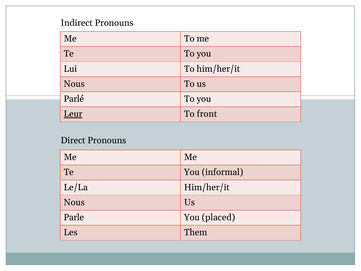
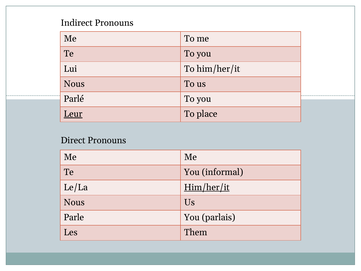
front: front -> place (207, 114)
Him/her/it underline: none -> present (207, 187)
placed: placed -> parlais (219, 217)
